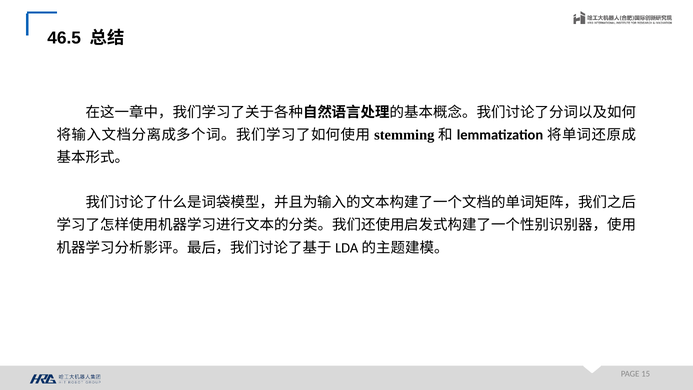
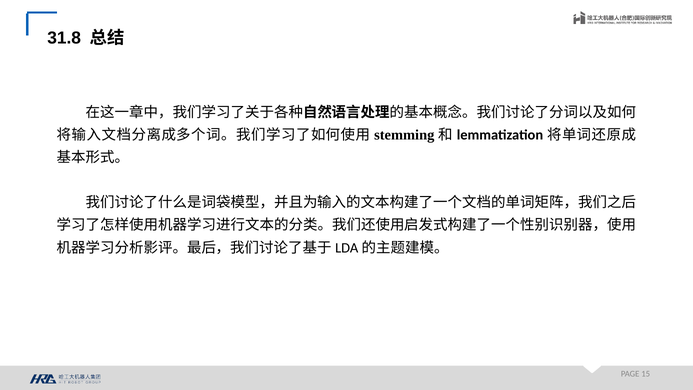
46.5: 46.5 -> 31.8 (64, 38)
